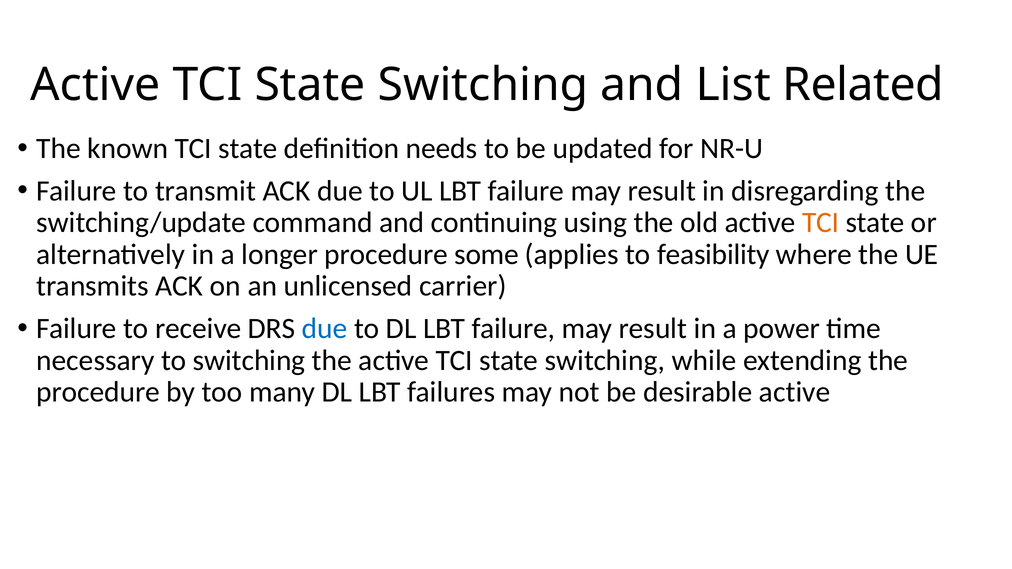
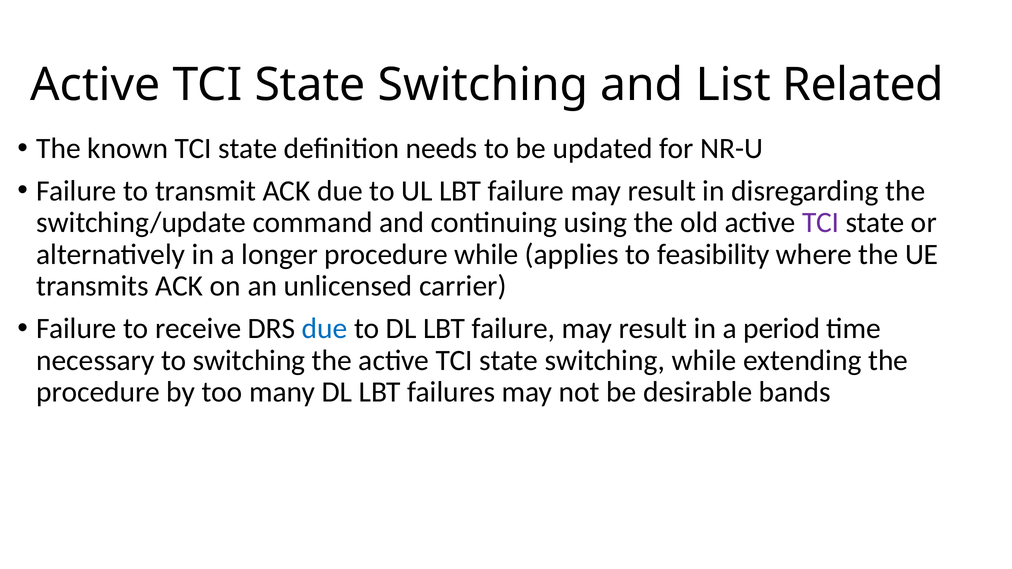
TCI colour: orange -> purple (821, 223)
procedure some: some -> while (486, 255)
power: power -> period (782, 329)
desirable active: active -> bands (795, 392)
